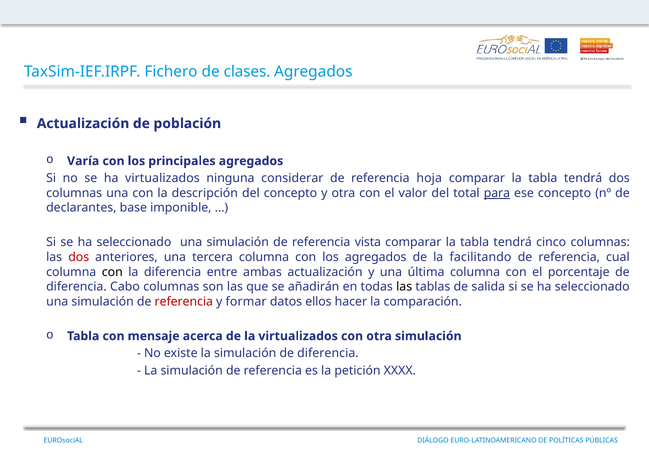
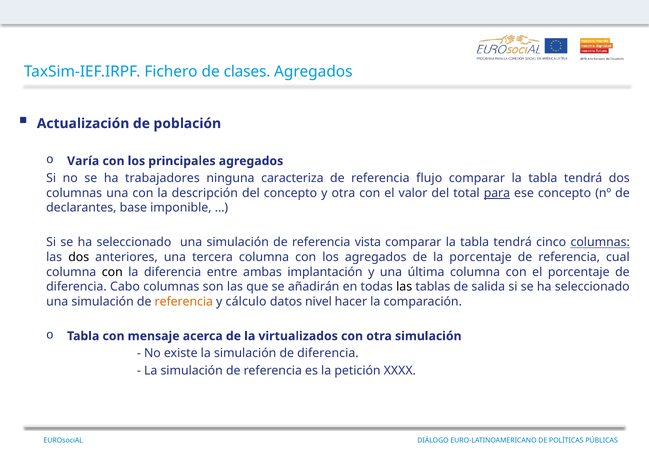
ha virtualizados: virtualizados -> trabajadores (162, 178)
considerar: considerar -> caracteriza (292, 178)
hoja: hoja -> flujo (429, 178)
columnas underline: none -> present (600, 243)
dos colour: red -> black (79, 257)
la facilitando: facilitando -> porcentaje (481, 257)
ambas actualización: actualización -> implantación (325, 272)
referencia colour: red -> orange (184, 302)
formar: formar -> cálculo (246, 302)
ellos: ellos -> nivel (318, 302)
